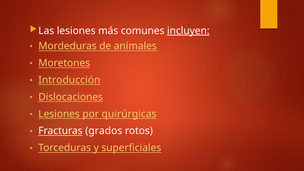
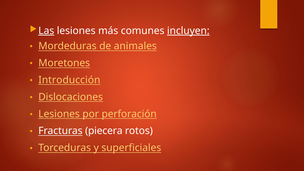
Las underline: none -> present (46, 31)
quirúrgicas: quirúrgicas -> perforación (129, 114)
grados: grados -> piecera (104, 131)
